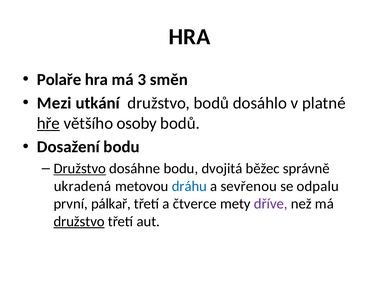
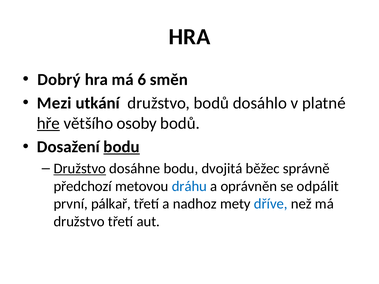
Polaře: Polaře -> Dobrý (59, 80)
3: 3 -> 6 (142, 80)
bodu underline: none -> present (122, 147)
ukradená: ukradená -> předchozí (83, 186)
sevřenou: sevřenou -> oprávněn (249, 186)
odpalu: odpalu -> odpálit (318, 186)
čtverce: čtverce -> nadhoz (195, 204)
dříve colour: purple -> blue (271, 204)
družstvo underline: present -> none (79, 222)
